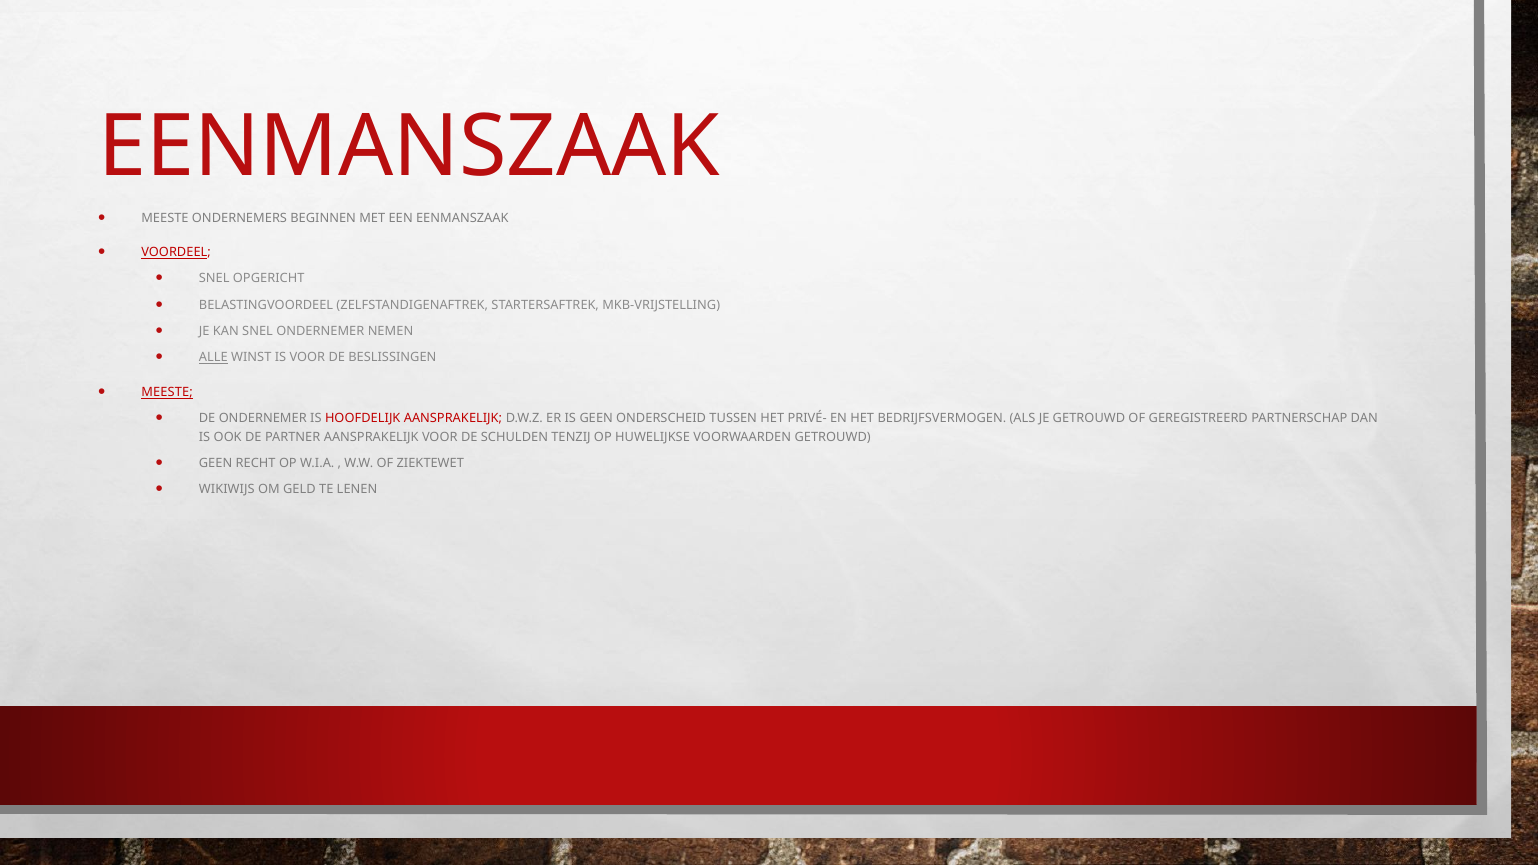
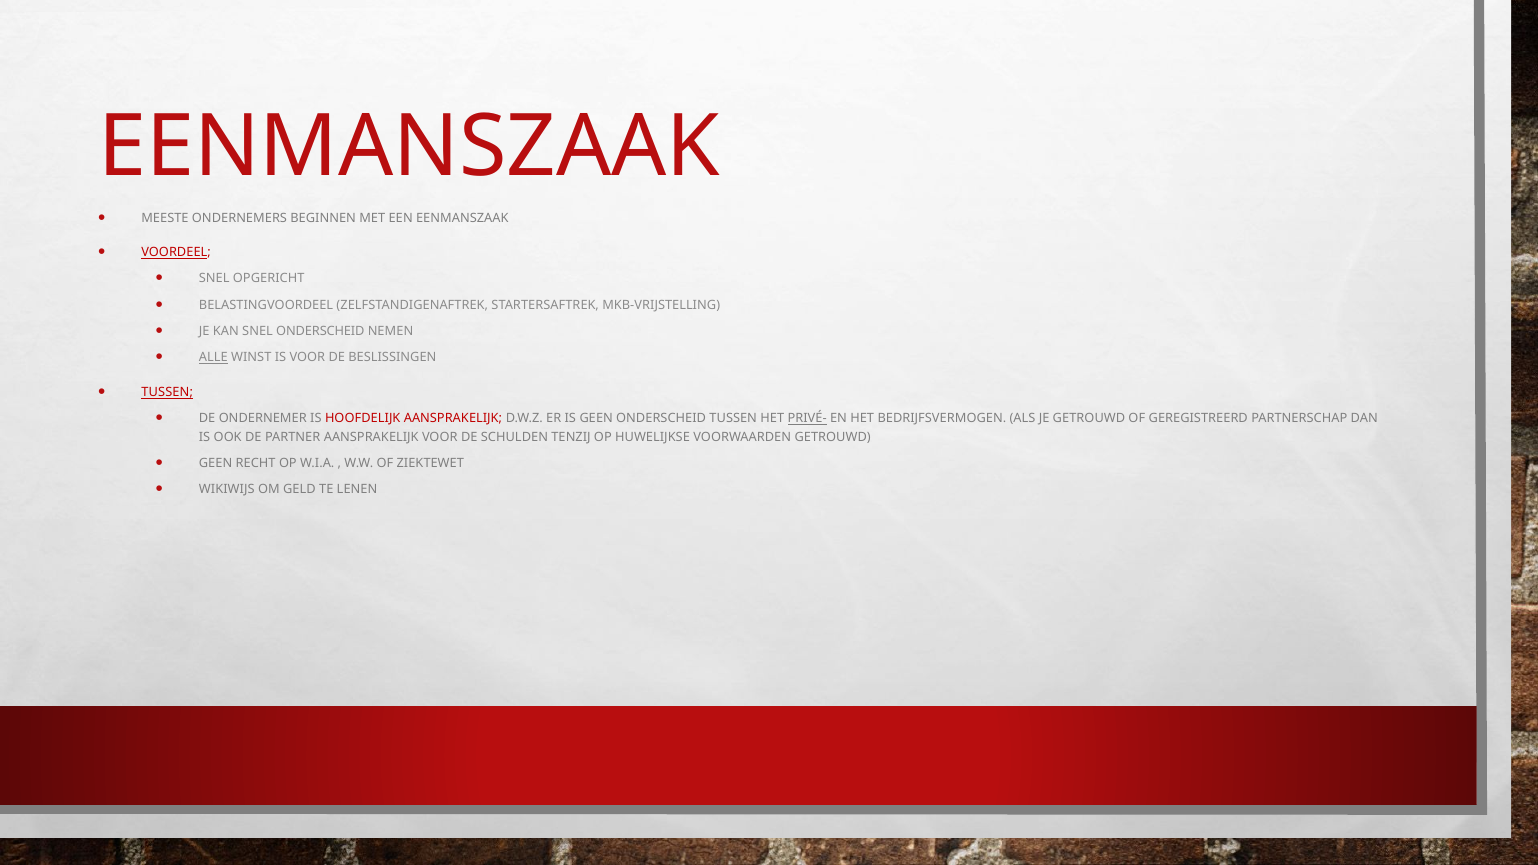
SNEL ONDERNEMER: ONDERNEMER -> ONDERSCHEID (320, 331)
MEESTE: MEESTE -> TUSSEN (167, 392)
PRIVÉ- underline: none -> present (807, 419)
